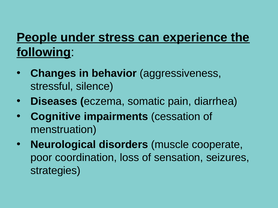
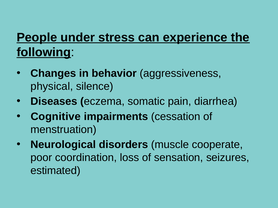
stressful: stressful -> physical (52, 86)
strategies: strategies -> estimated (55, 171)
